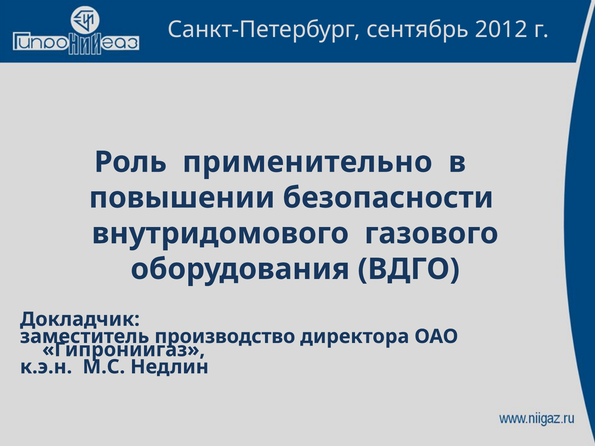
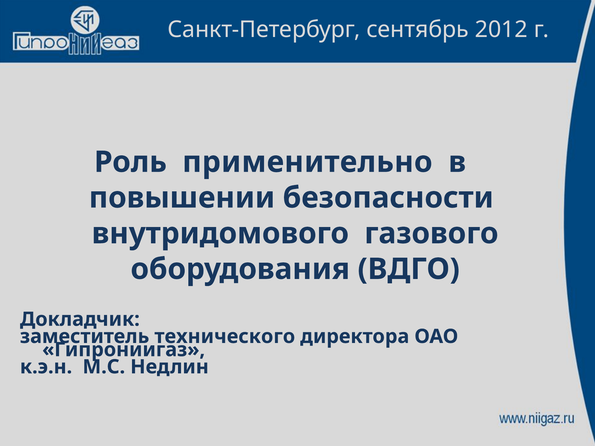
производство: производство -> технического (225, 337)
